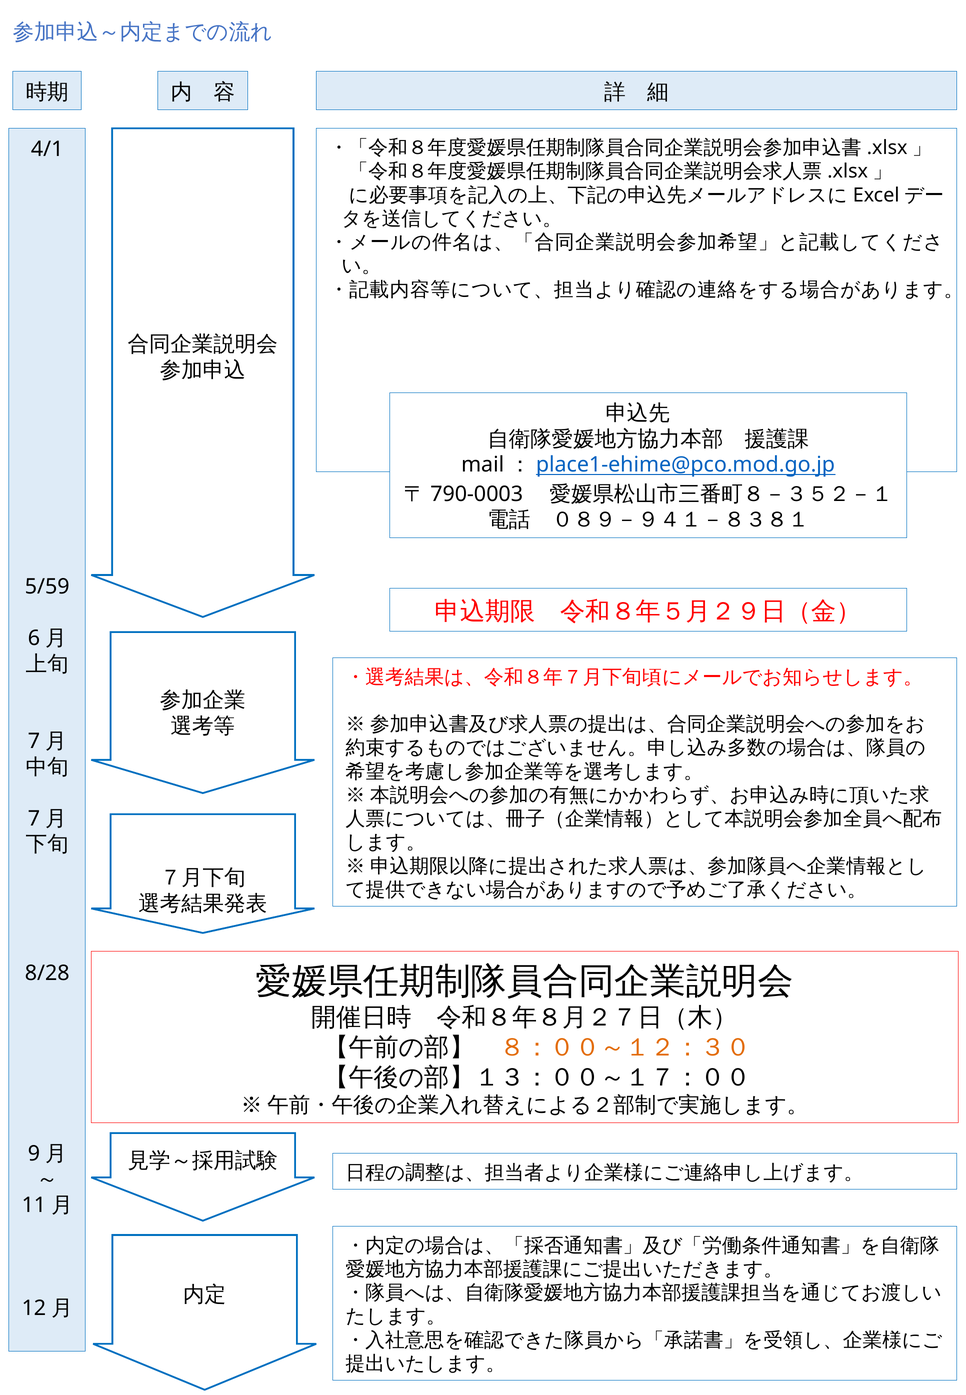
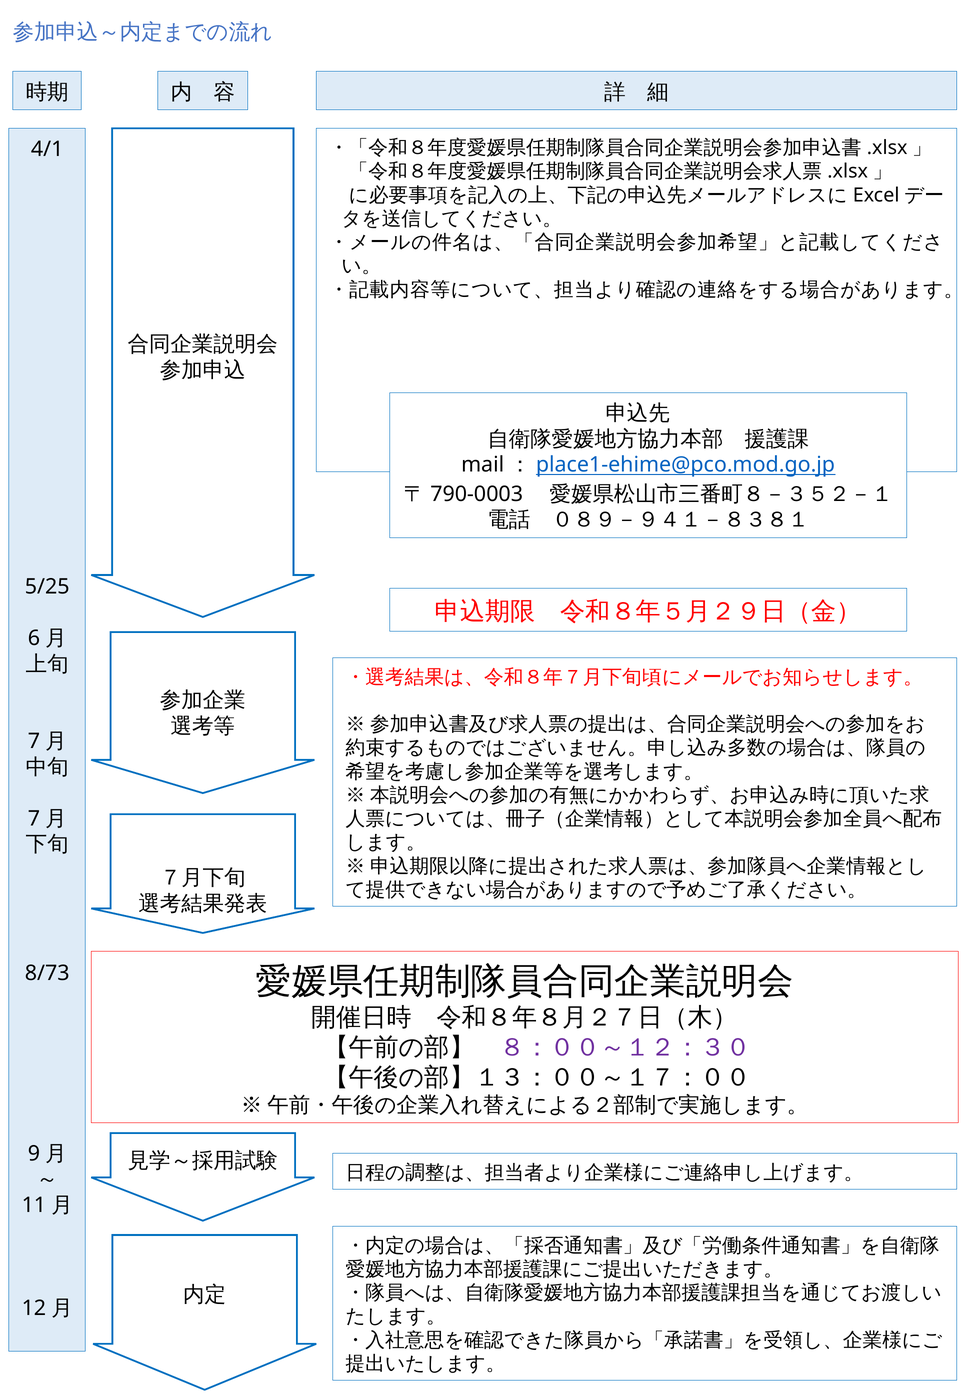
5/59: 5/59 -> 5/25 (47, 587)
8/28: 8/28 -> 8/73 (47, 973)
８：００～１２：３０ colour: orange -> purple (625, 1048)
